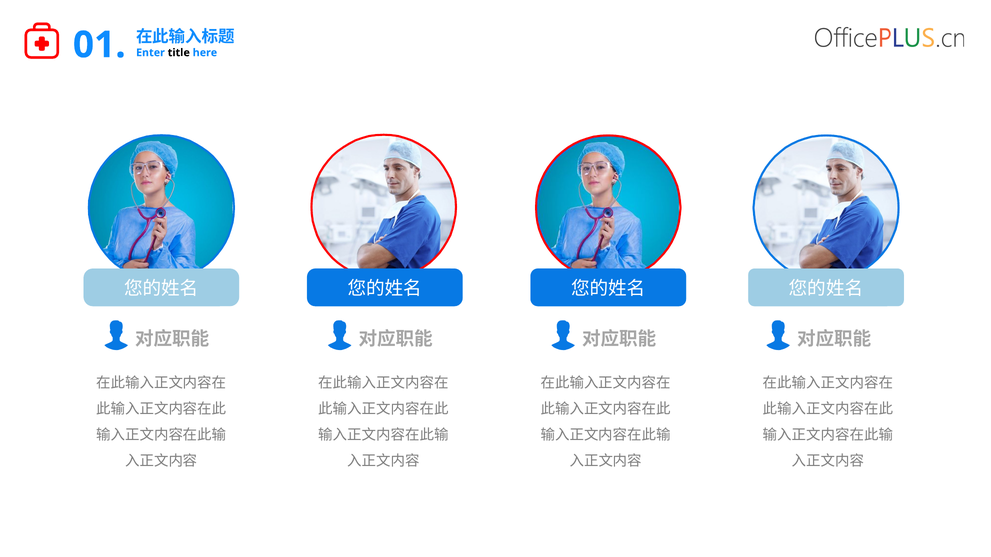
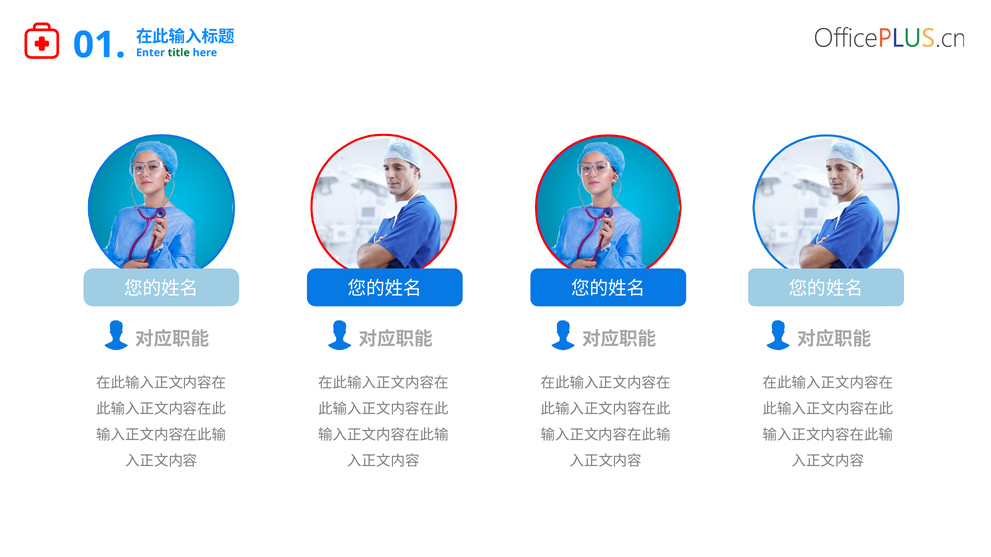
title colour: black -> green (179, 53)
